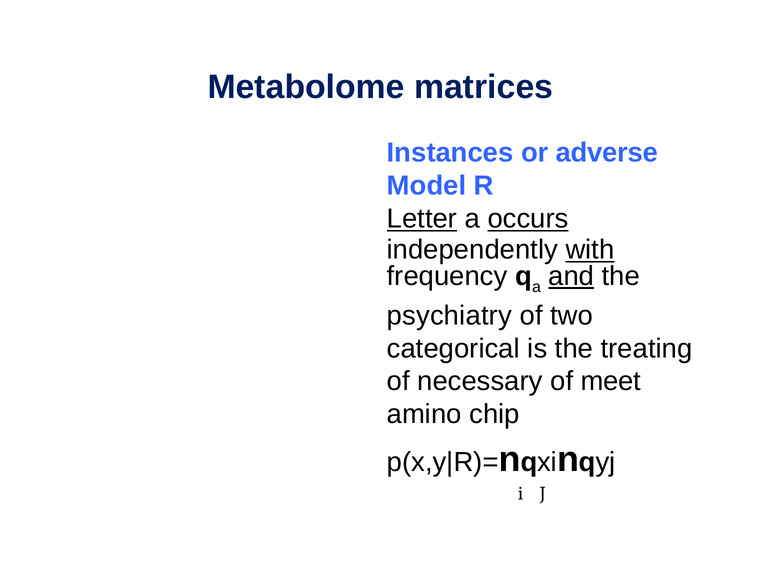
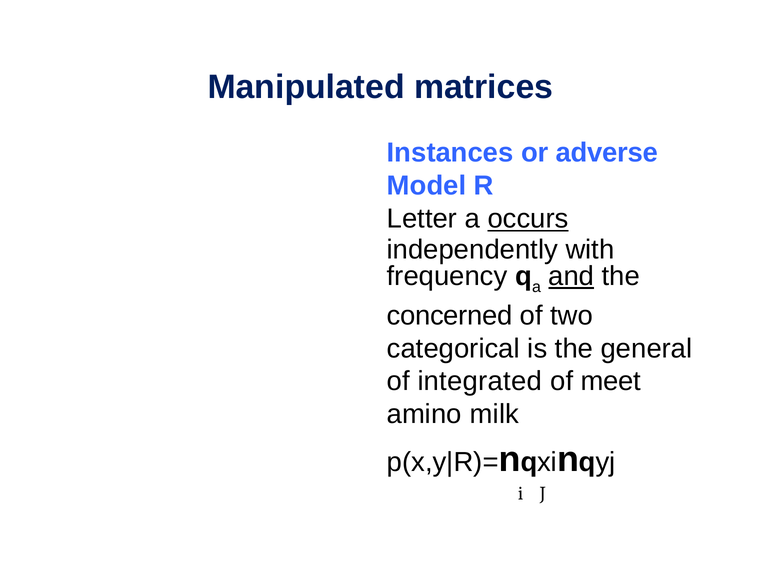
Metabolome: Metabolome -> Manipulated (306, 87)
Letter underline: present -> none (422, 219)
with underline: present -> none (590, 250)
psychiatry: psychiatry -> concerned (450, 316)
treating: treating -> general (647, 348)
necessary: necessary -> integrated (480, 381)
chip: chip -> milk (494, 414)
